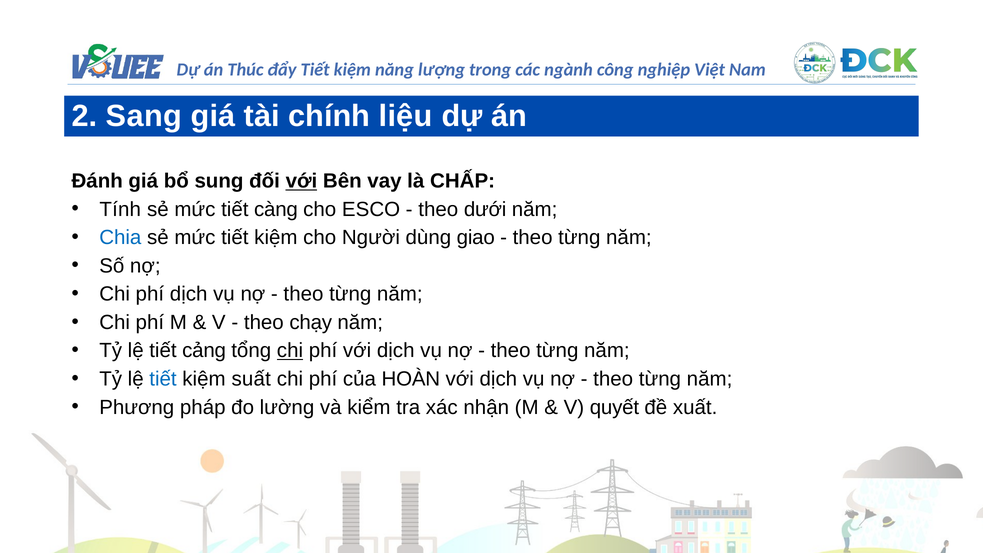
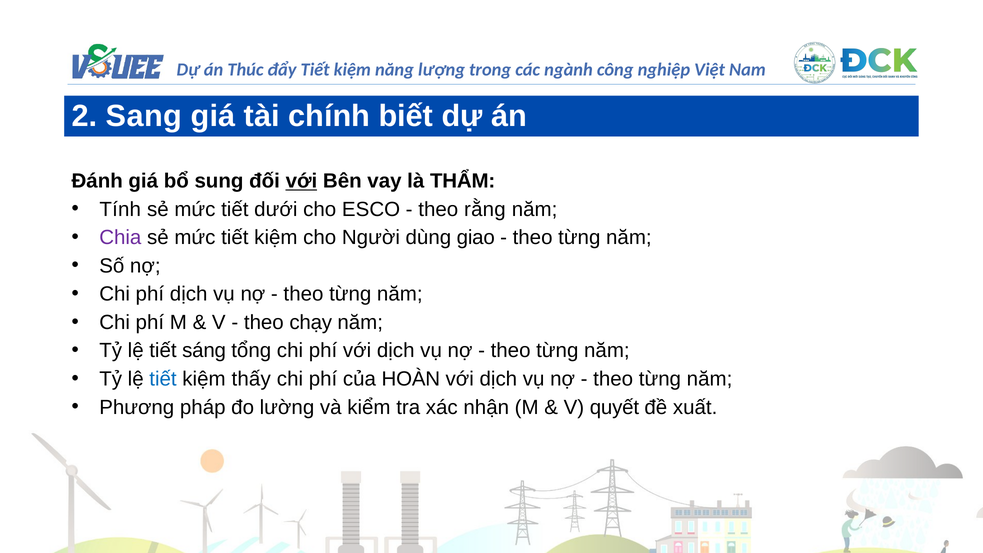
liệu: liệu -> biết (406, 116)
CHẤP: CHẤP -> THẨM (463, 181)
càng: càng -> dưới (276, 209)
dưới: dưới -> rằng (485, 209)
Chia colour: blue -> purple (120, 238)
cảng: cảng -> sáng (204, 351)
chi underline: present -> none (290, 351)
suất: suất -> thấy (251, 379)
